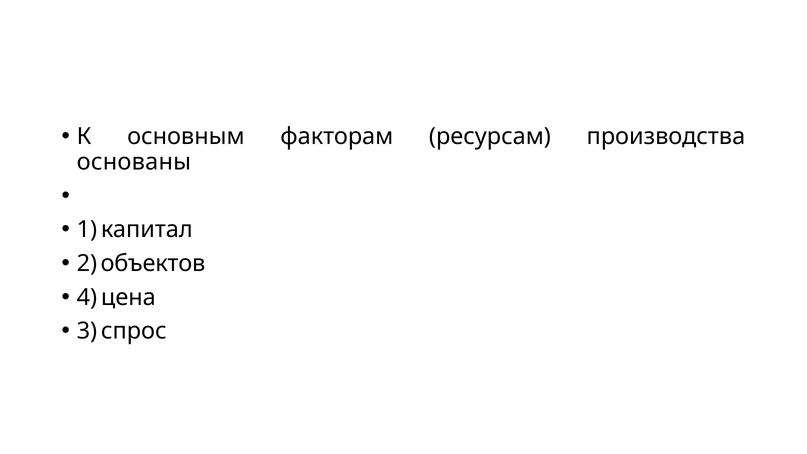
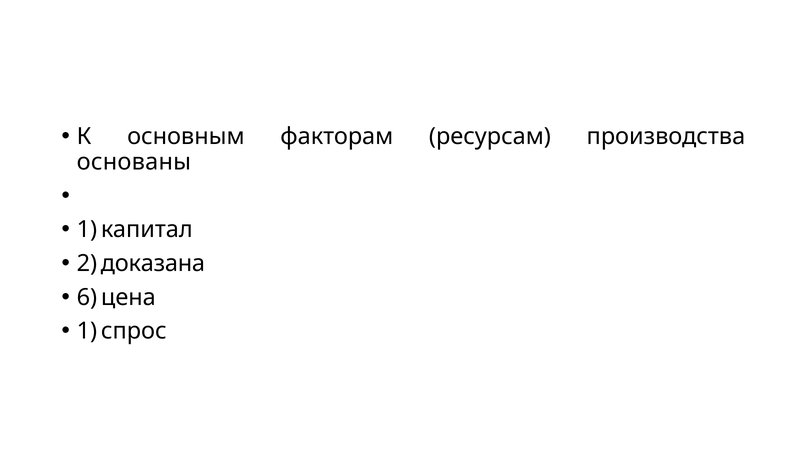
объектов: объектов -> доказана (153, 263)
4: 4 -> 6 (87, 297)
3: 3 -> 1 (87, 331)
